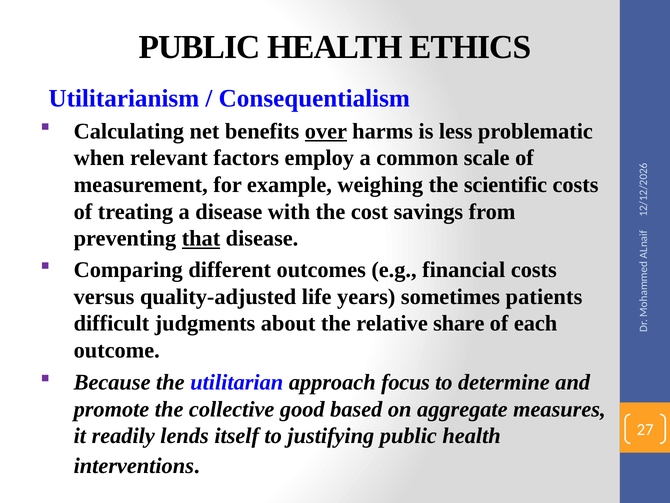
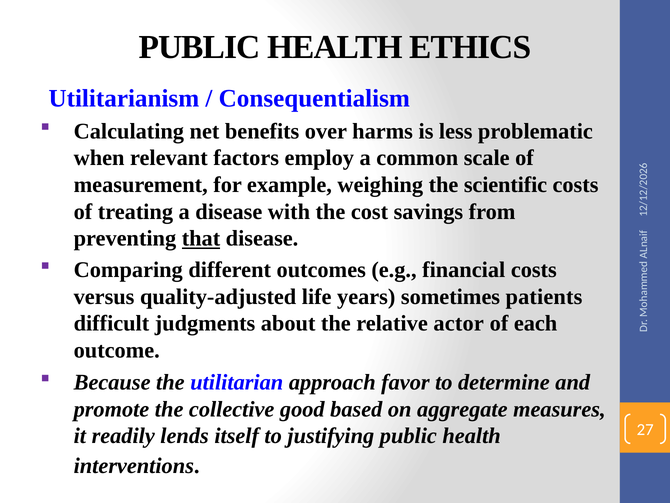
over underline: present -> none (326, 131)
share: share -> actor (459, 323)
focus: focus -> favor (405, 382)
